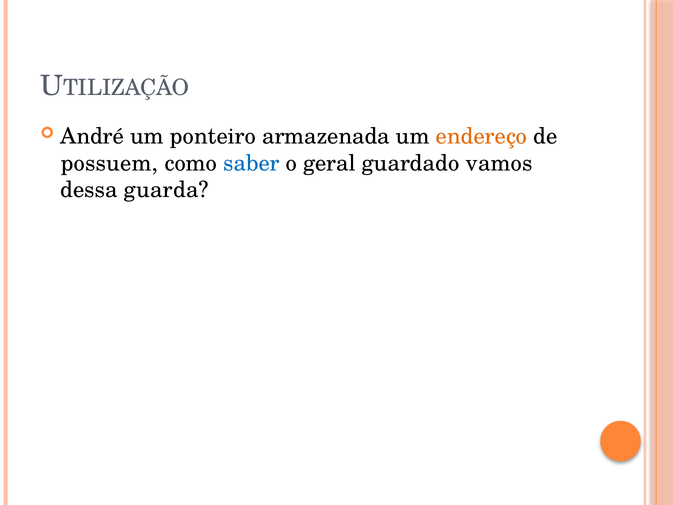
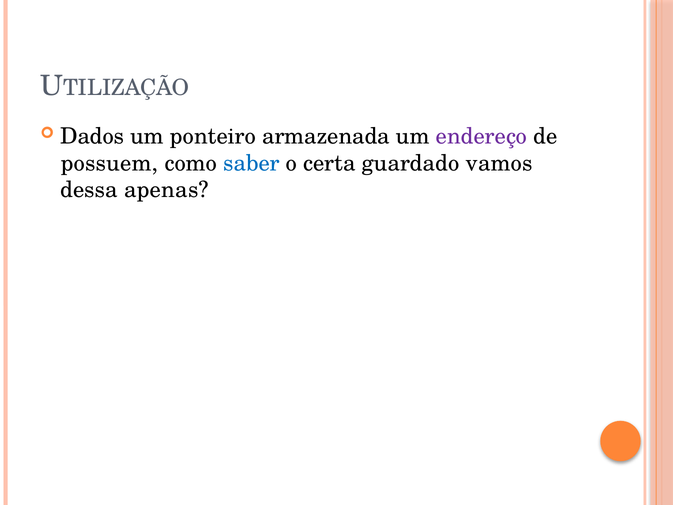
André: André -> Dados (92, 136)
endereço colour: orange -> purple (482, 136)
geral: geral -> certa (329, 163)
guarda: guarda -> apenas (166, 190)
